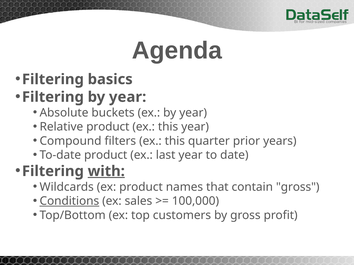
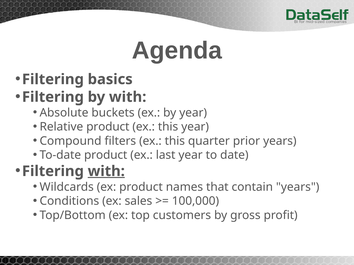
Filtering by year: year -> with (128, 97)
contain gross: gross -> years (298, 187)
Conditions underline: present -> none (69, 201)
